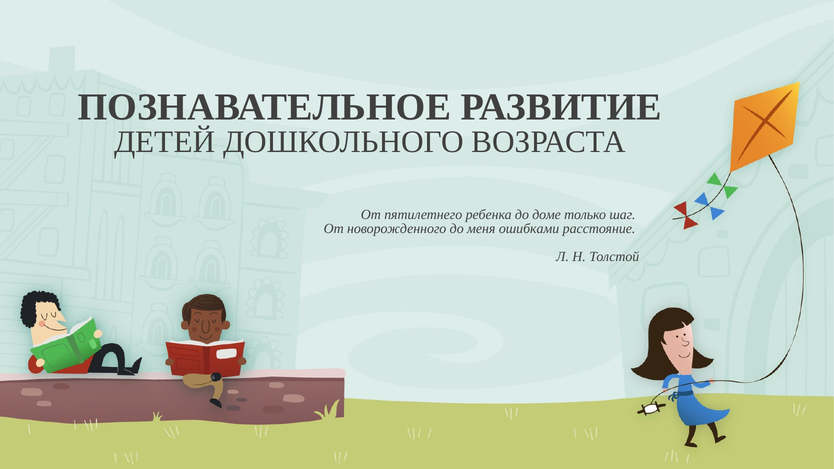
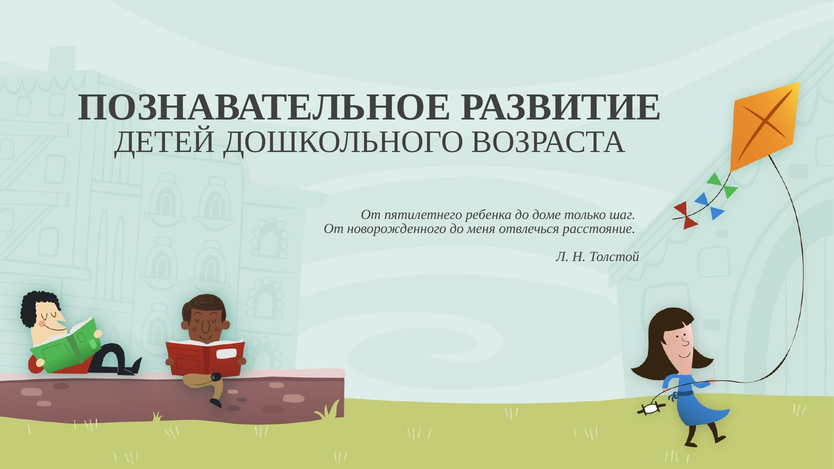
ошибками: ошибками -> отвлечься (529, 229)
